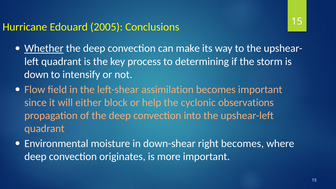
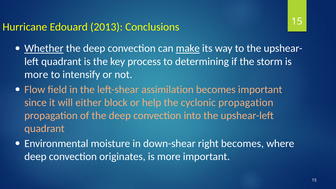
2005: 2005 -> 2013 (106, 27)
make underline: none -> present (188, 48)
down: down -> more (36, 74)
cyclonic observations: observations -> propagation (246, 102)
